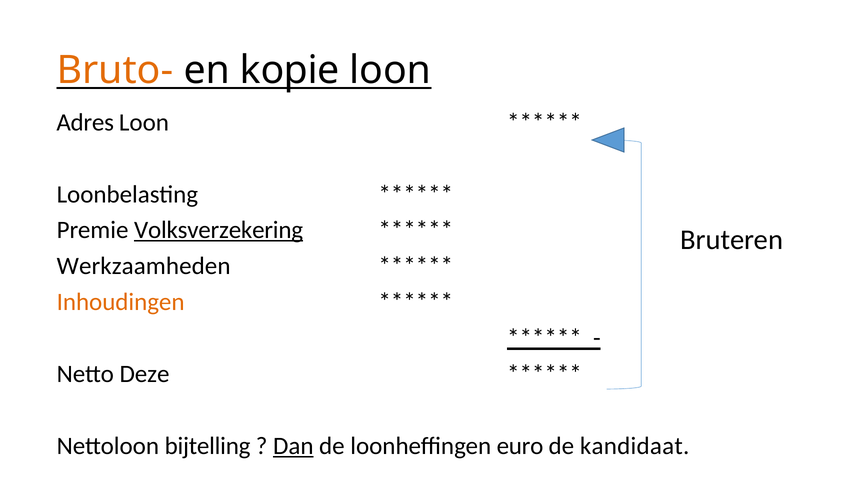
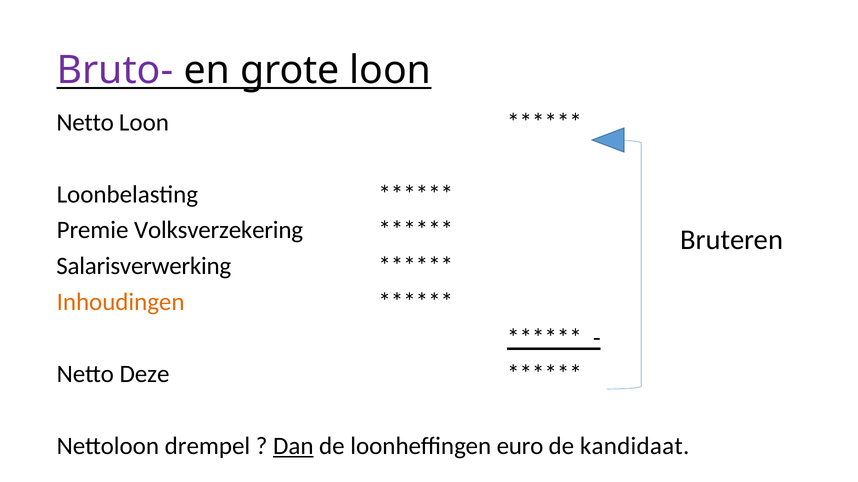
Bruto- colour: orange -> purple (115, 70)
kopie: kopie -> grote (290, 70)
Adres: Adres -> Netto (85, 123)
Volksverzekering underline: present -> none (219, 231)
Werkzaamheden: Werkzaamheden -> Salarisverwerking (144, 267)
bijtelling: bijtelling -> drempel (207, 446)
